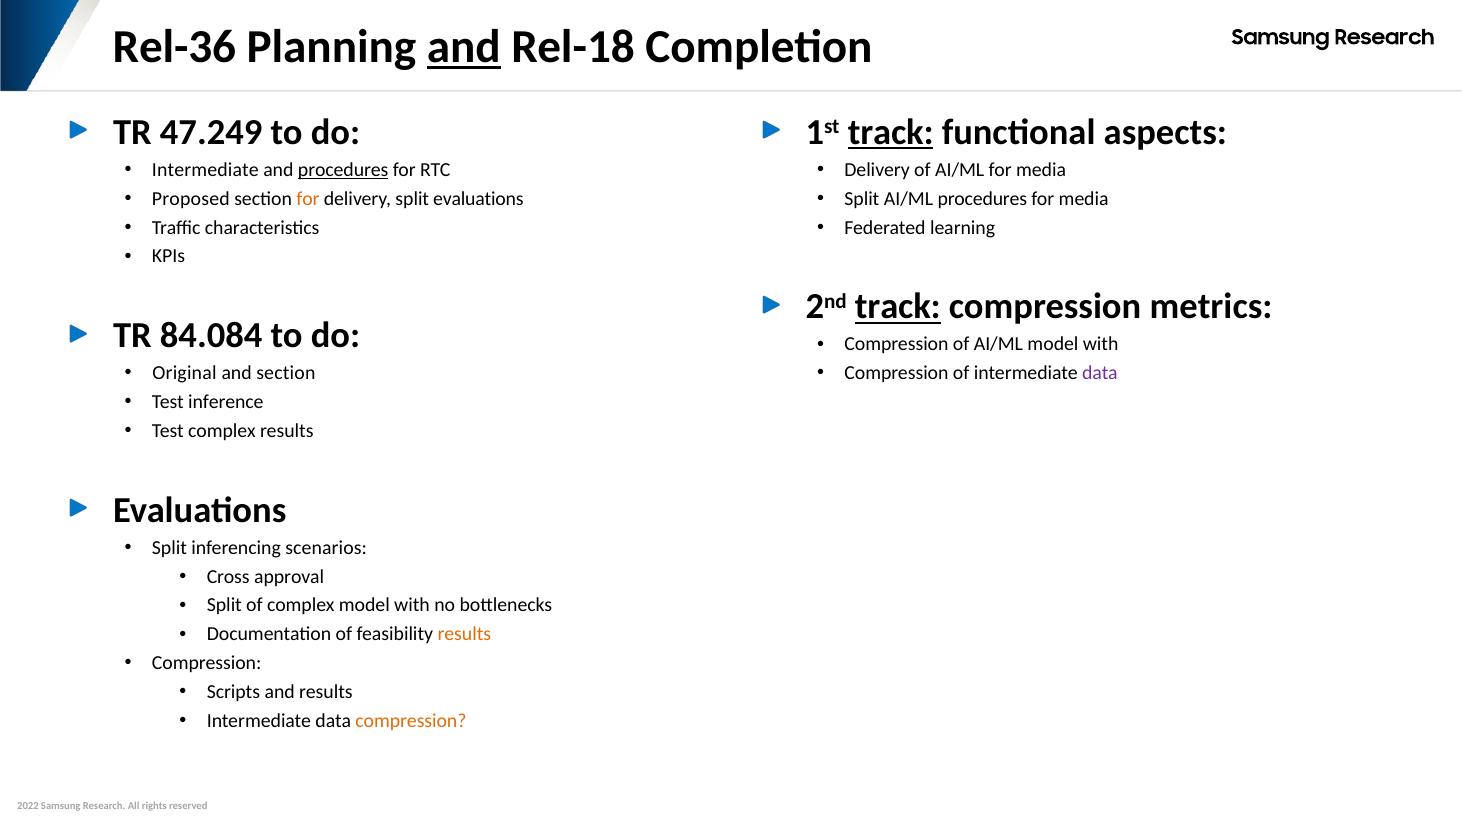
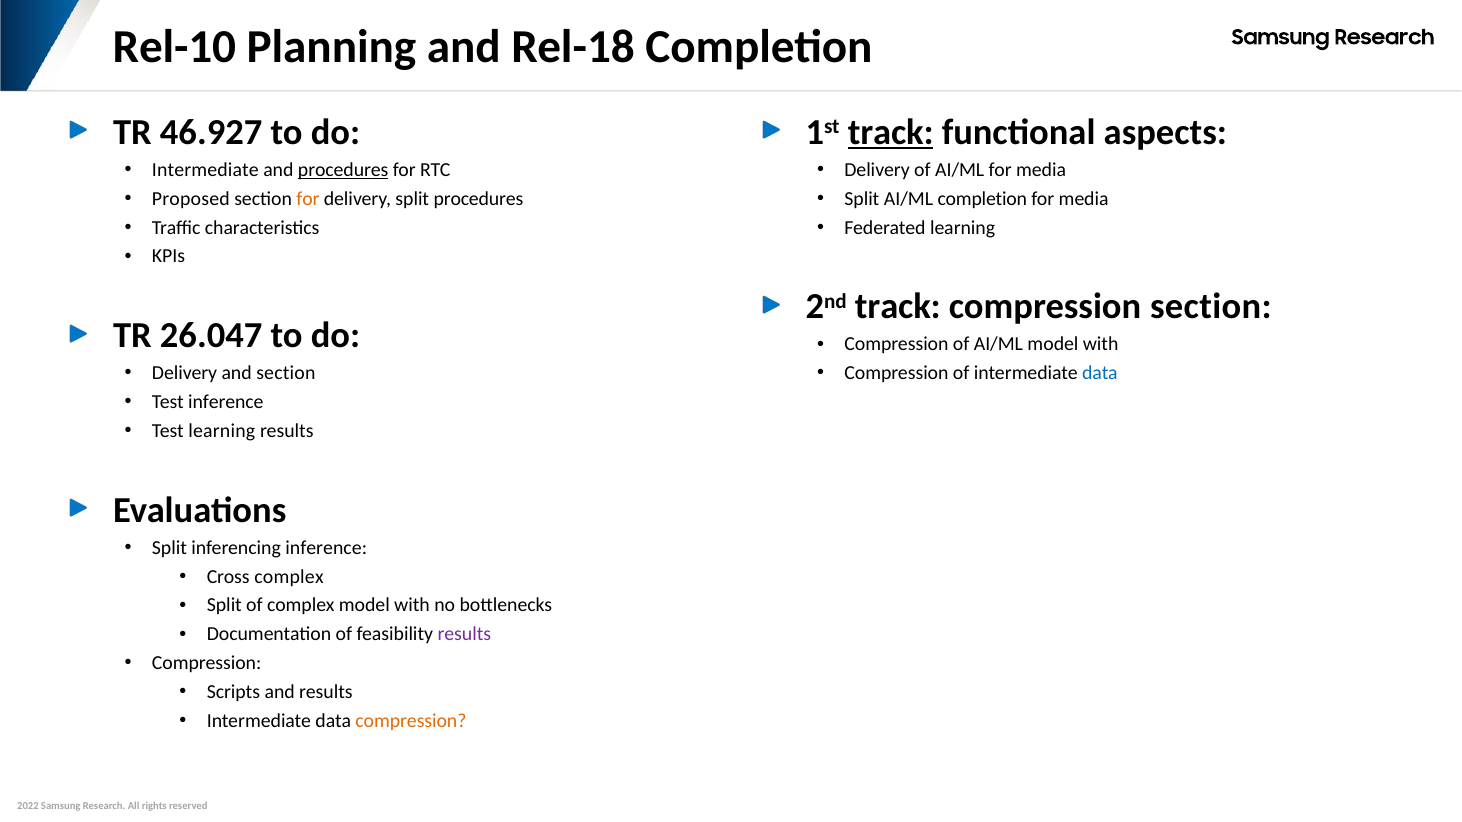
Rel-36: Rel-36 -> Rel-10 (174, 47)
and underline: present -> none (464, 47)
47.249: 47.249 -> 46.927 (211, 132)
split evaluations: evaluations -> procedures (478, 199)
AI/ML procedures: procedures -> completion (982, 199)
track underline: present -> none (898, 307)
compression metrics: metrics -> section (1211, 307)
84.084: 84.084 -> 26.047 (211, 336)
Original: Original -> Delivery (185, 373)
data colour: purple -> blue (1100, 373)
Test complex: complex -> learning (222, 431)
inferencing scenarios: scenarios -> inference (326, 548)
Cross approval: approval -> complex (289, 577)
results colour: orange -> purple (464, 635)
